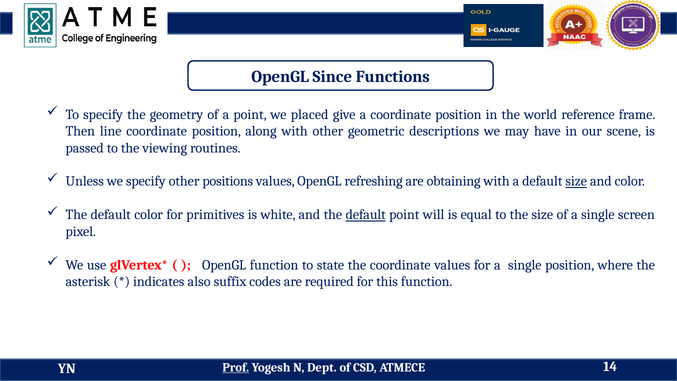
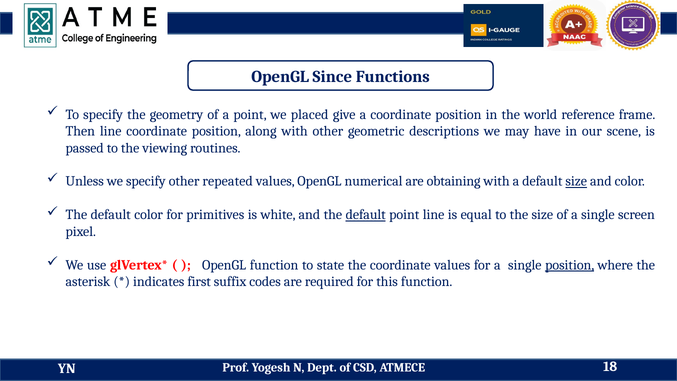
positions: positions -> repeated (228, 181)
refreshing: refreshing -> numerical (374, 181)
point will: will -> line (434, 215)
position underline: none -> present (570, 265)
also: also -> first (199, 282)
Prof underline: present -> none (236, 367)
14: 14 -> 18 (610, 366)
